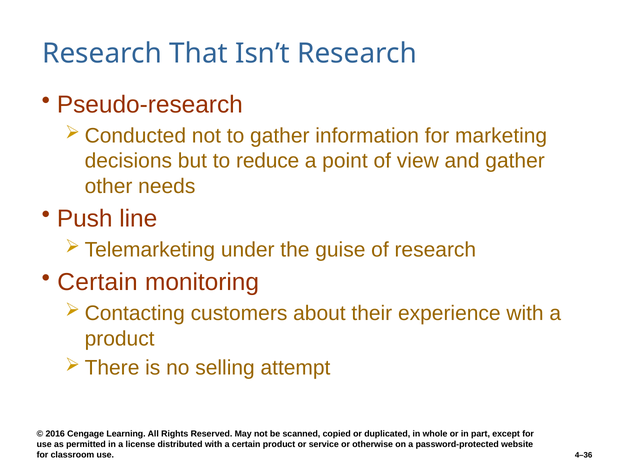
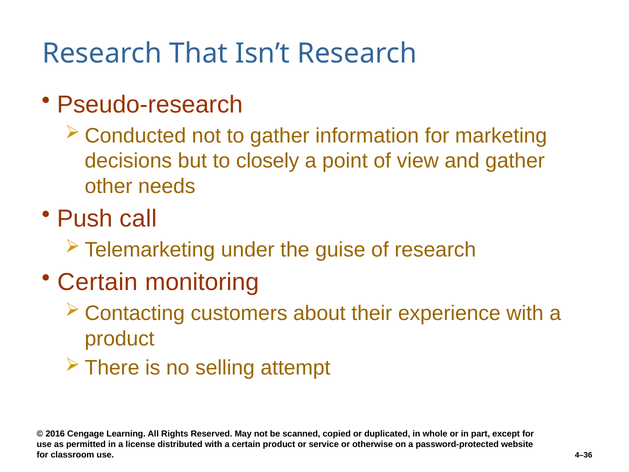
reduce: reduce -> closely (268, 161)
line: line -> call (138, 218)
